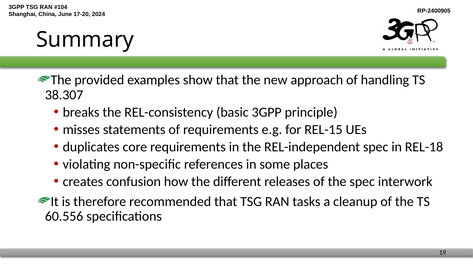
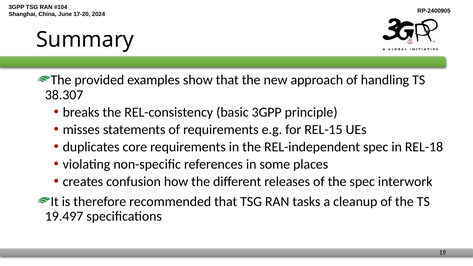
60.556: 60.556 -> 19.497 (64, 216)
